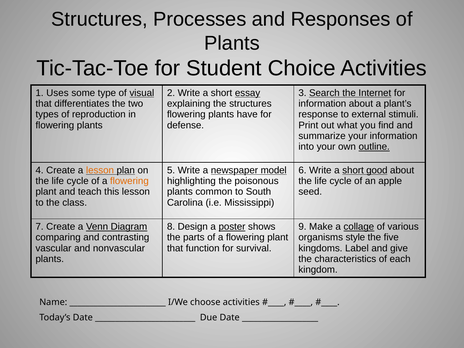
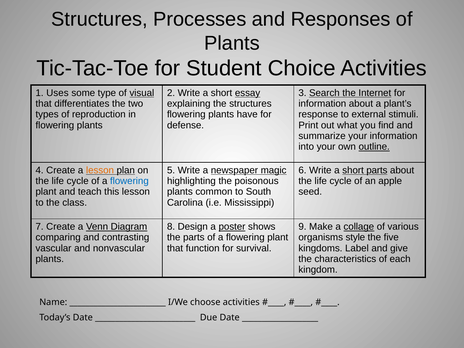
model: model -> magic (274, 170)
short good: good -> parts (377, 170)
flowering colour: orange -> blue (129, 181)
